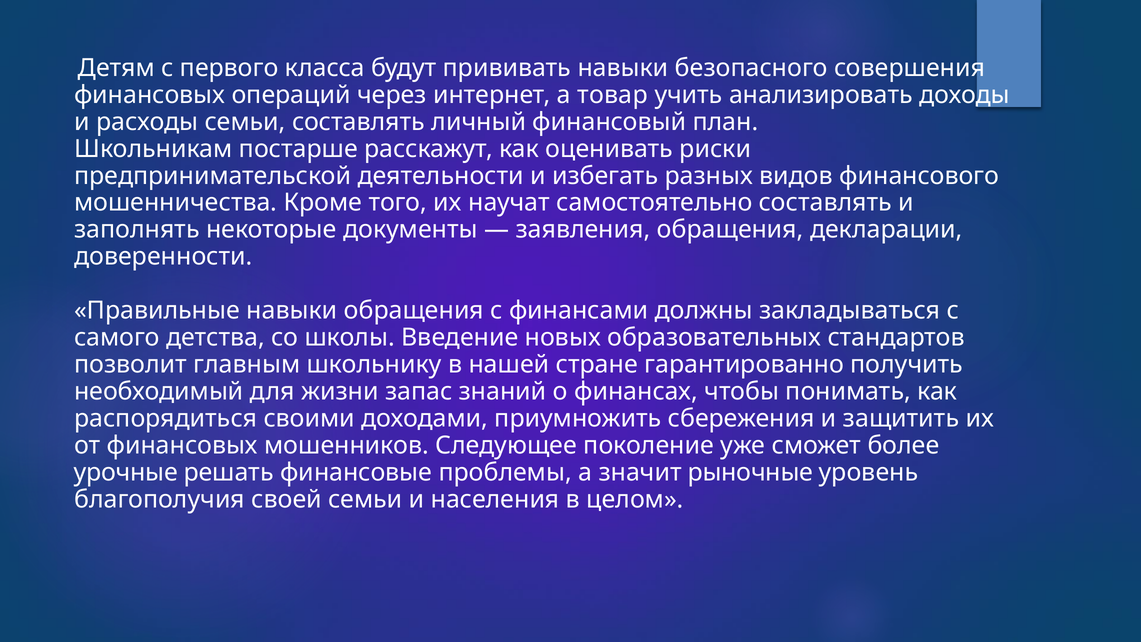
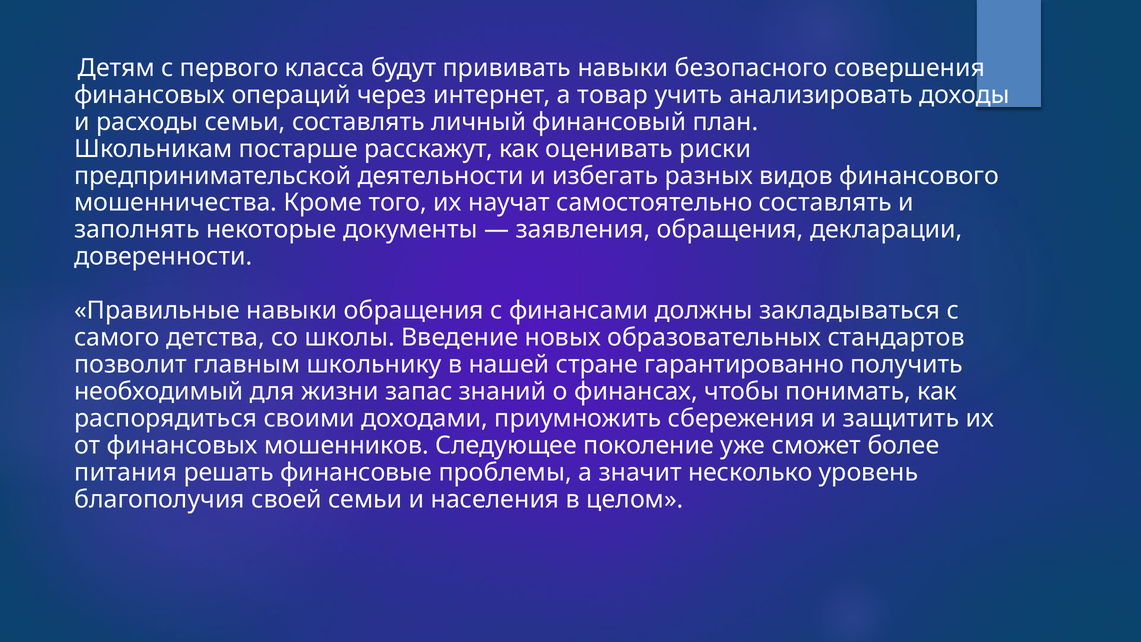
урочные: урочные -> питания (126, 472)
рыночные: рыночные -> несколько (750, 472)
